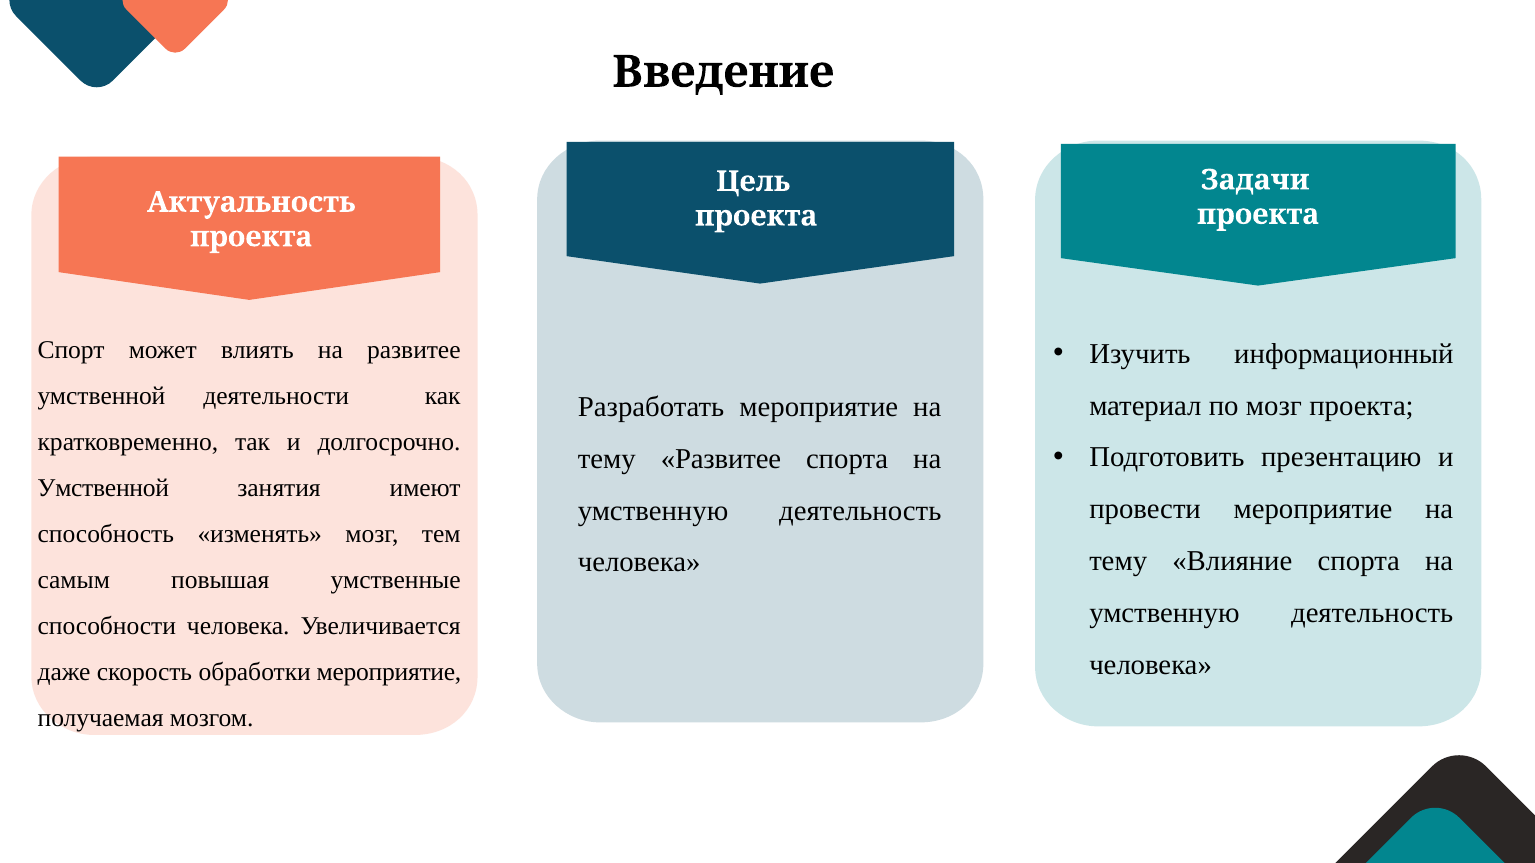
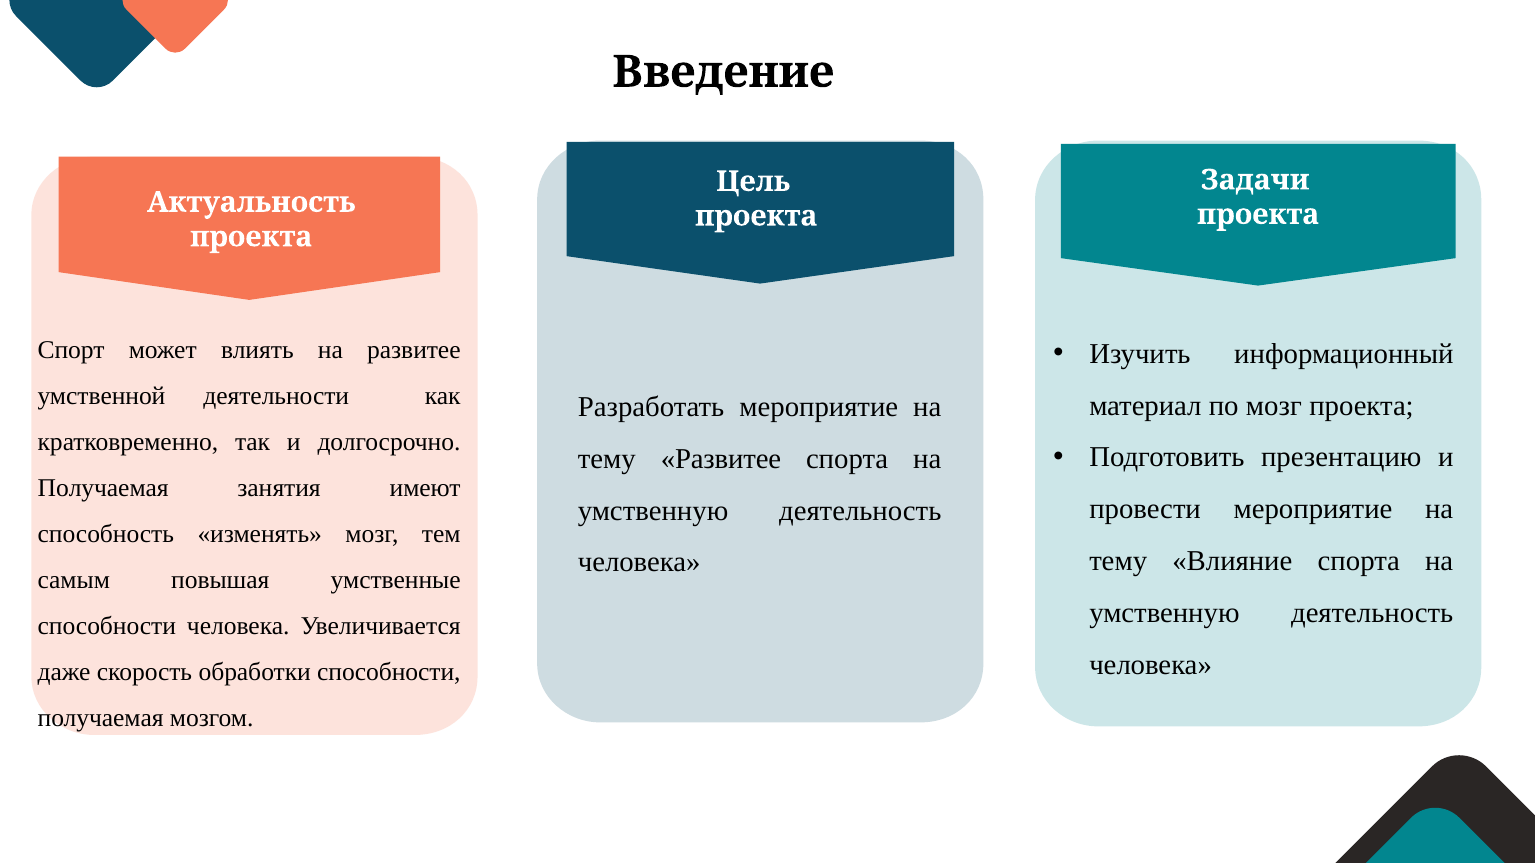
Умственной: Умственной -> Получаемая (103, 488)
обработки мероприятие: мероприятие -> способности (389, 672)
